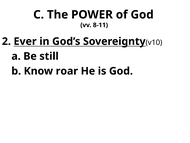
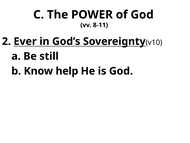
roar: roar -> help (67, 71)
